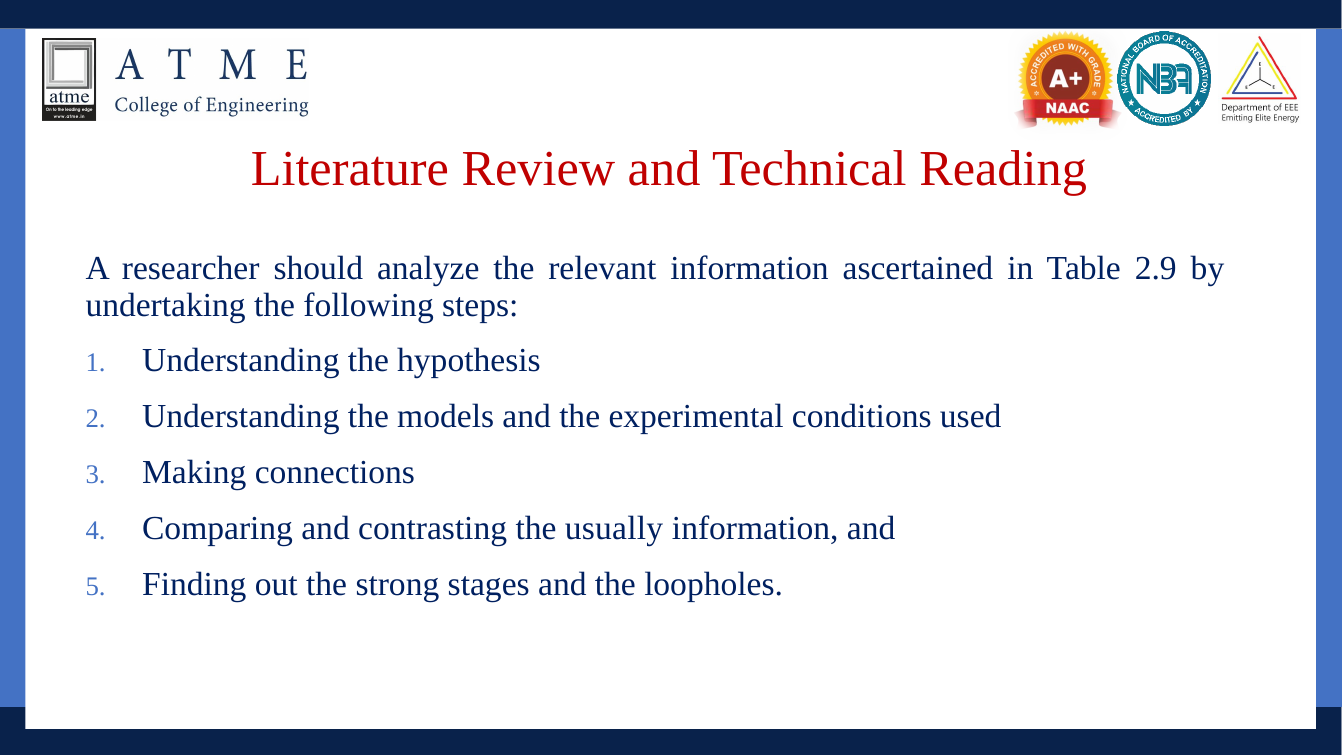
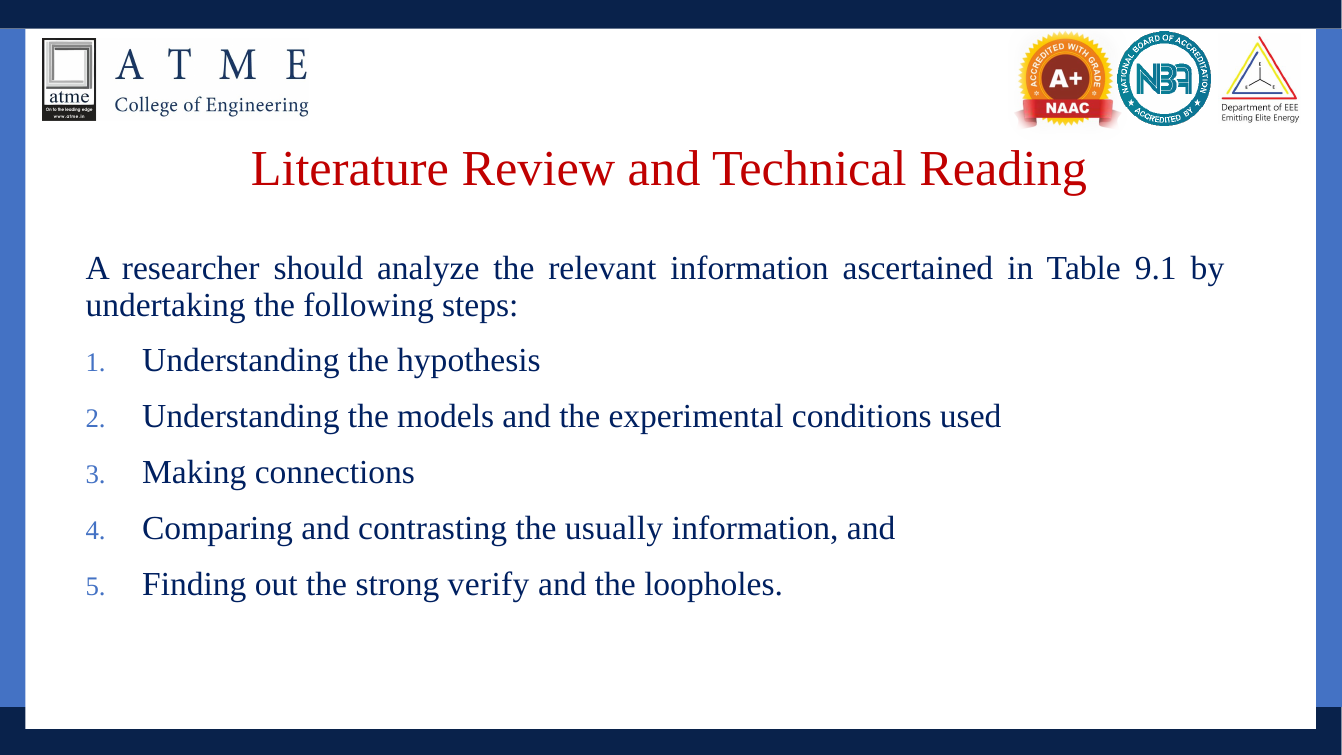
2.9: 2.9 -> 9.1 (1156, 269)
stages: stages -> verify (489, 584)
